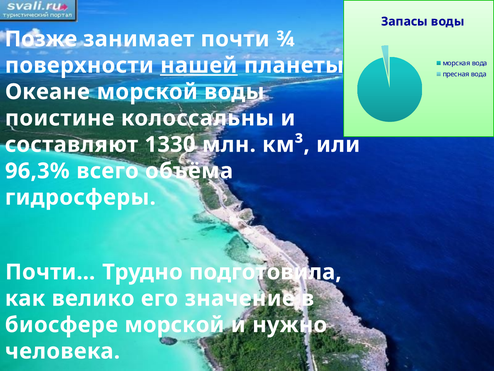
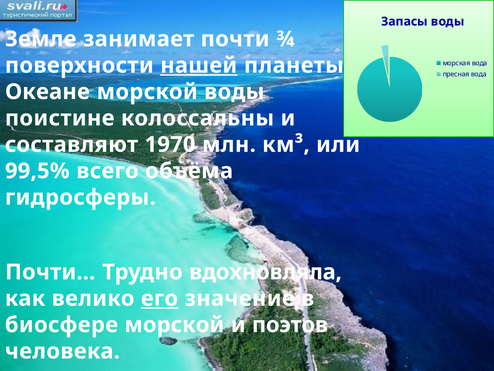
Позже: Позже -> Земле (41, 39)
1330: 1330 -> 1970 (170, 144)
96,3%: 96,3% -> 99,5% (37, 171)
подготовила: подготовила -> вдохновляла (265, 272)
его underline: none -> present (159, 298)
нужно: нужно -> поэтов (290, 324)
